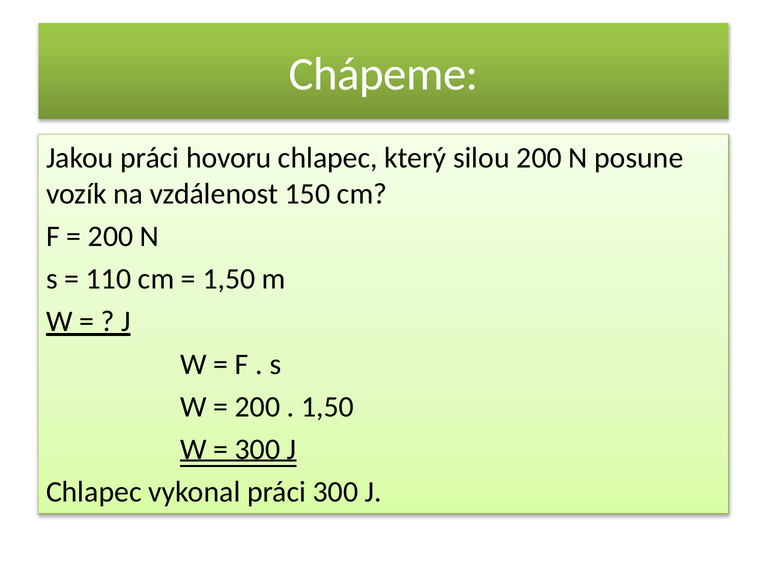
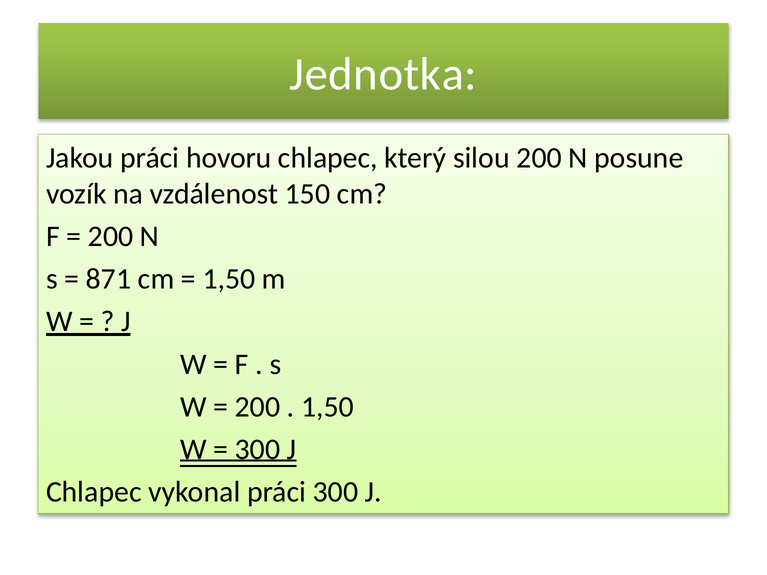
Chápeme: Chápeme -> Jednotka (383, 74)
110: 110 -> 871 (109, 279)
